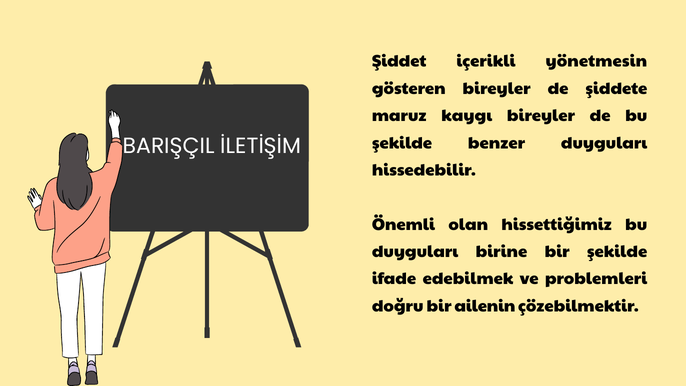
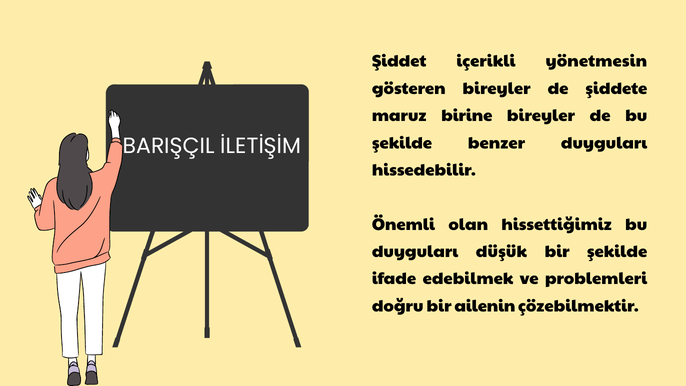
kaygı: kaygı -> birine (467, 116)
birine: birine -> düşük (501, 252)
